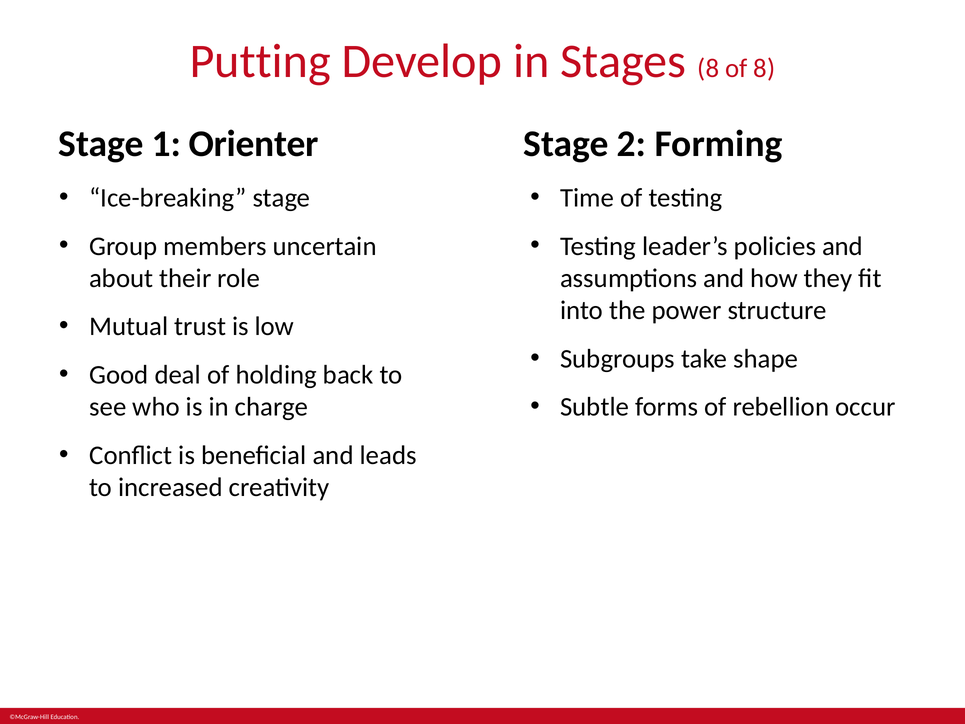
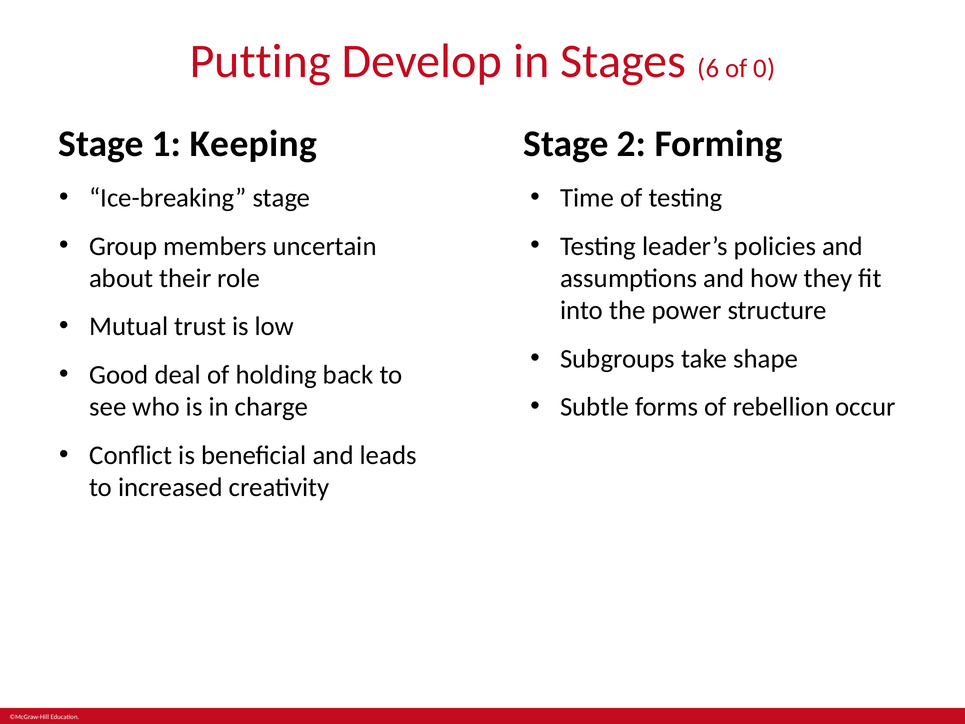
Stages 8: 8 -> 6 (708, 68)
of 8: 8 -> 0 (764, 68)
Orienter: Orienter -> Keeping (253, 144)
